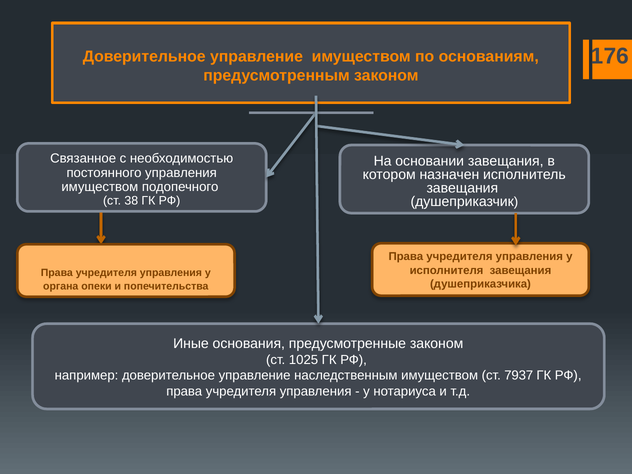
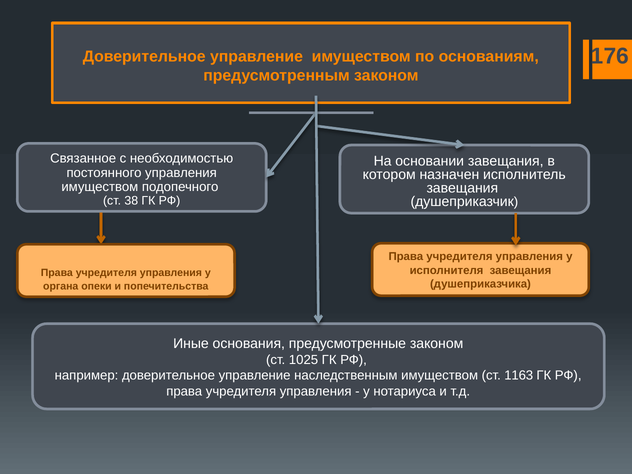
7937: 7937 -> 1163 (519, 376)
